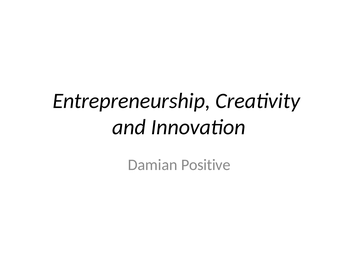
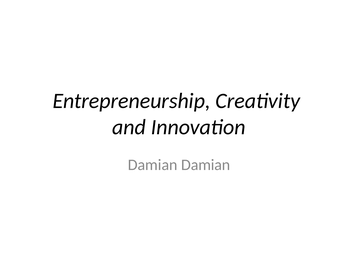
Damian Positive: Positive -> Damian (206, 165)
